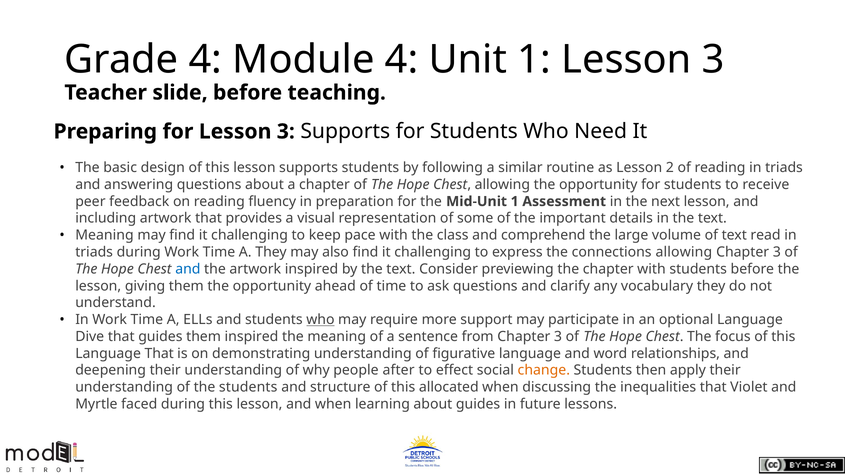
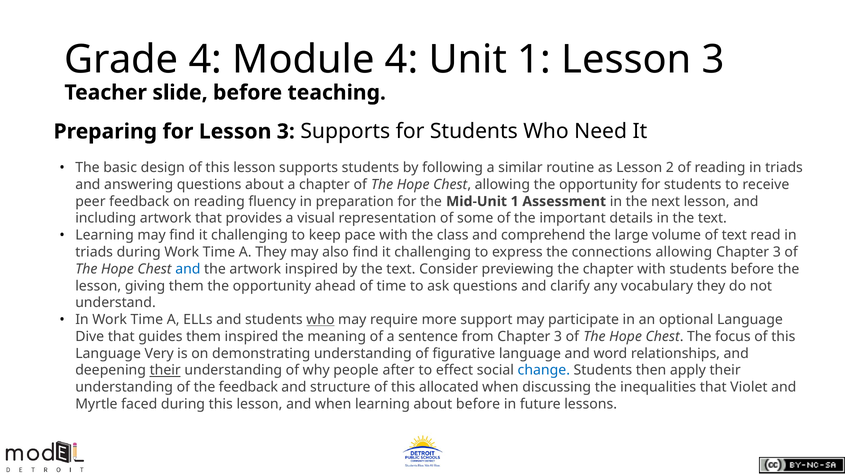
Meaning: Meaning -> Learning (105, 235)
Language That: That -> Very (159, 354)
their underline: none -> present (165, 371)
change colour: orange -> blue (544, 371)
the students: students -> feedback (248, 387)
about guides: guides -> before (478, 404)
